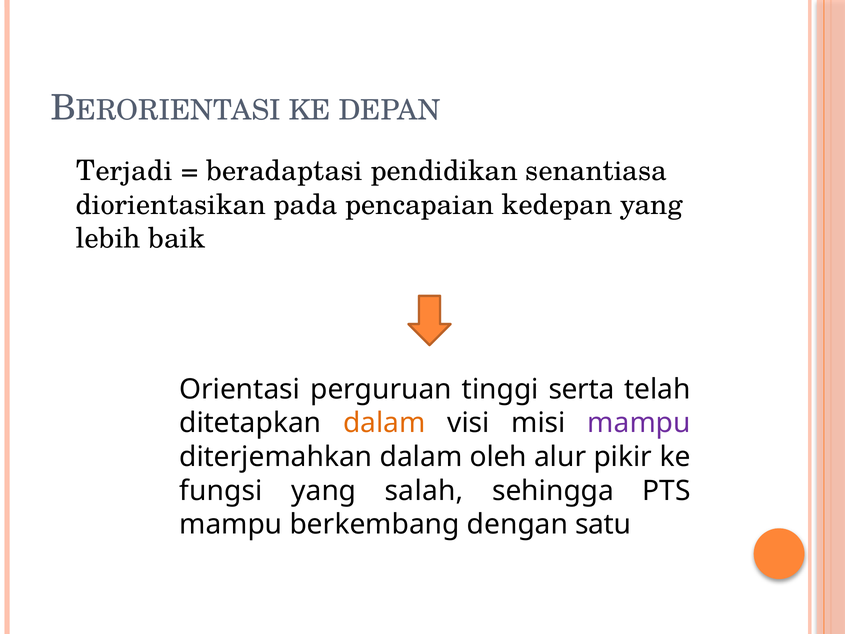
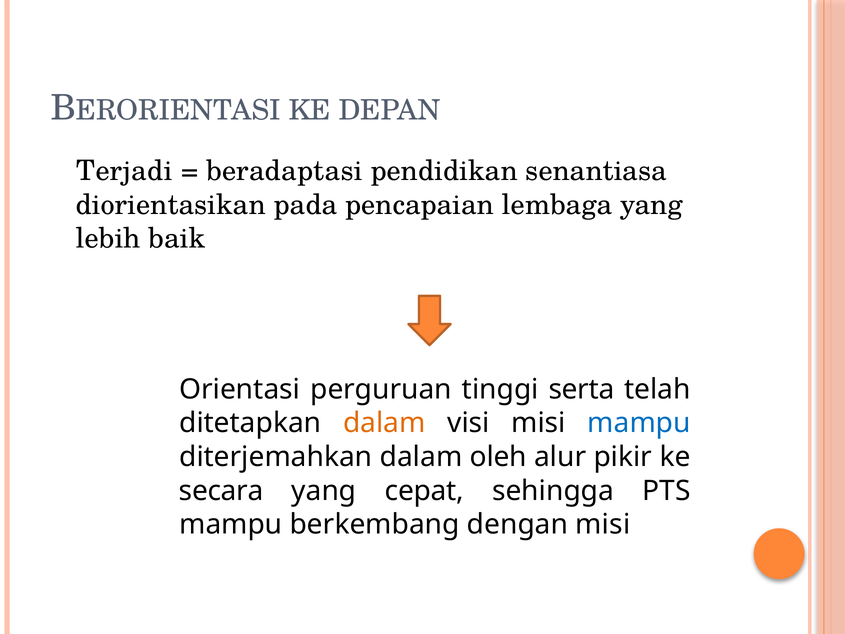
kedepan: kedepan -> lembaga (557, 205)
mampu colour: purple -> blue (639, 423)
fungsi: fungsi -> secara (221, 491)
salah: salah -> cepat (424, 491)
dengan satu: satu -> misi (603, 524)
